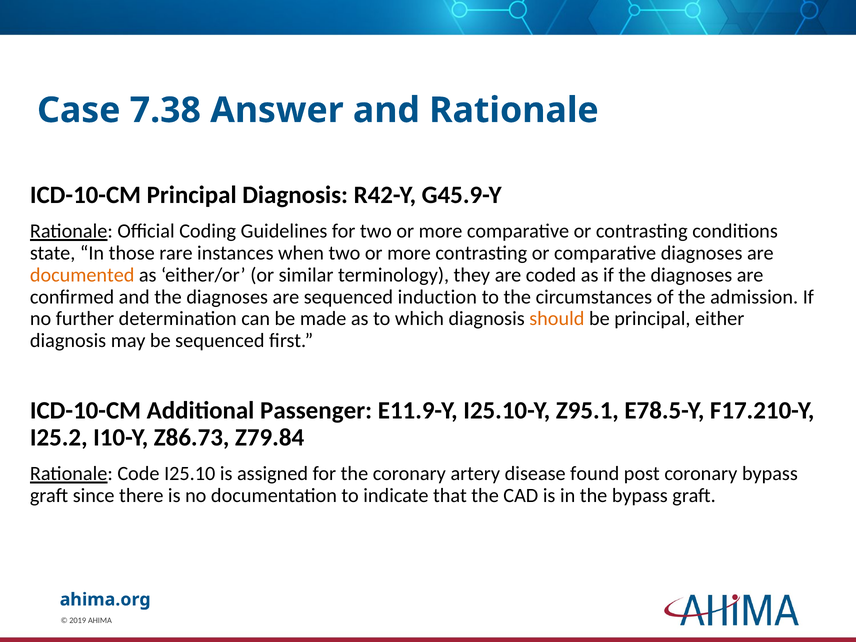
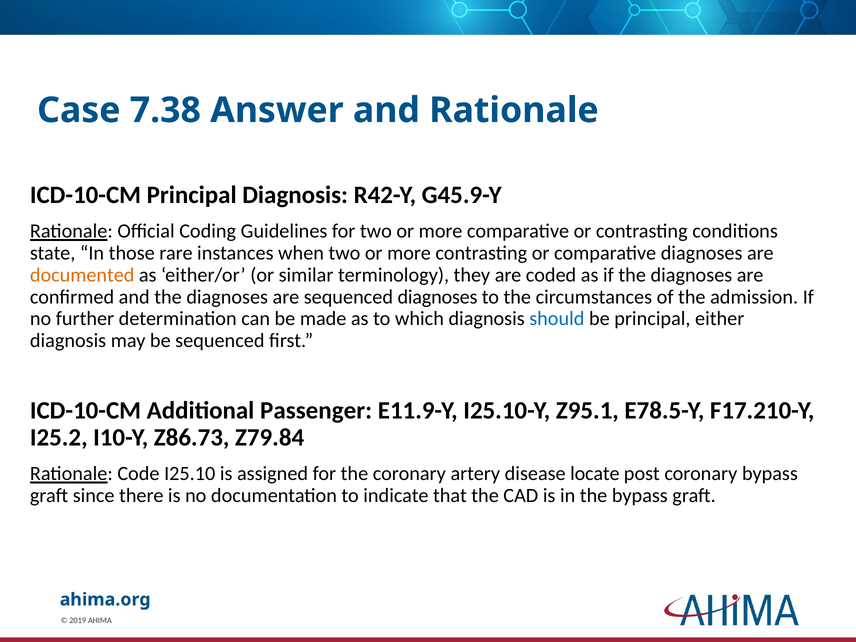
sequenced induction: induction -> diagnoses (438, 297)
should colour: orange -> blue (557, 319)
found: found -> locate (595, 474)
